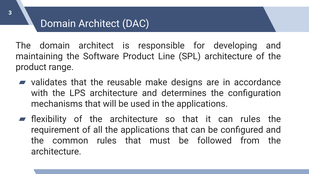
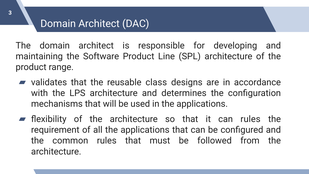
make: make -> class (156, 82)
